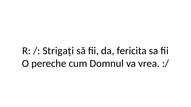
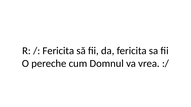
Strigați: Strigați -> Fericita (58, 51)
